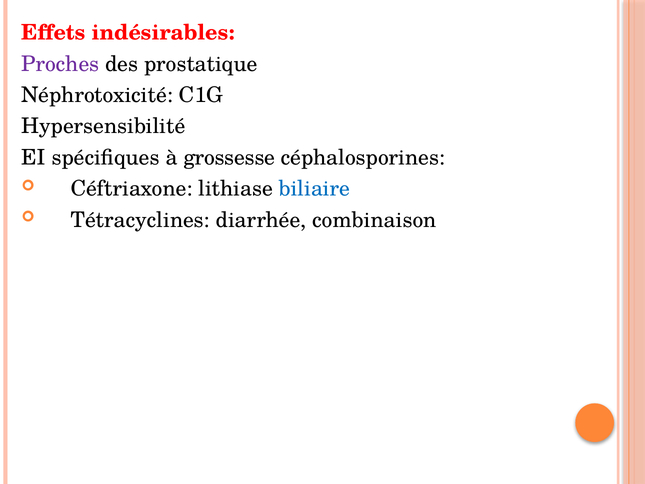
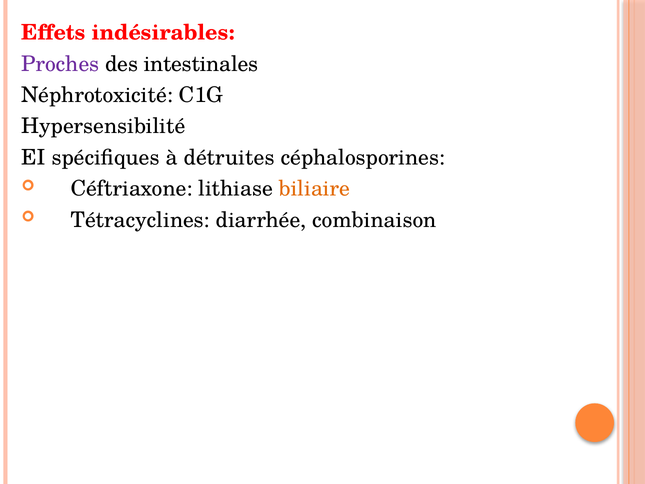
prostatique: prostatique -> intestinales (201, 64)
grossesse: grossesse -> détruites (229, 157)
biliaire colour: blue -> orange (314, 189)
